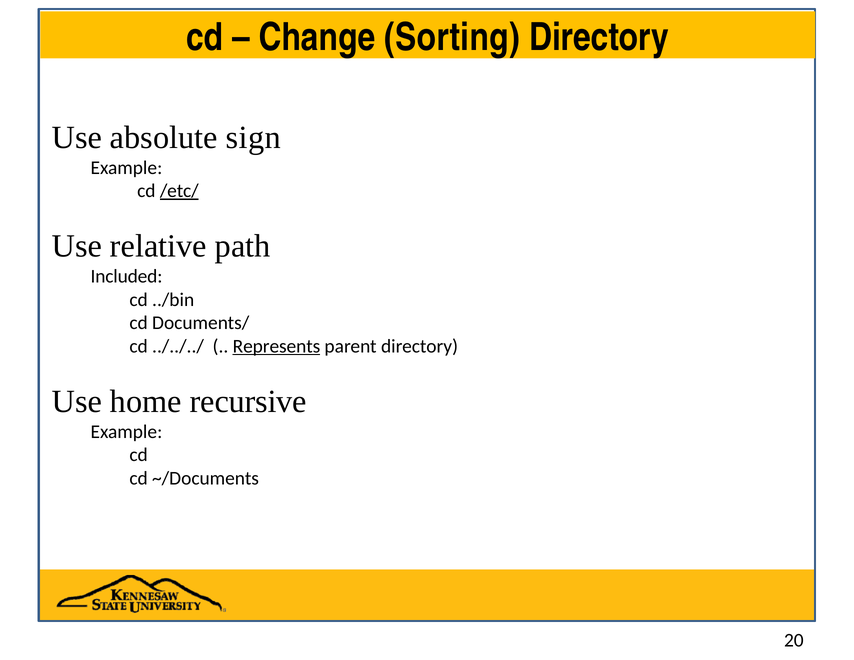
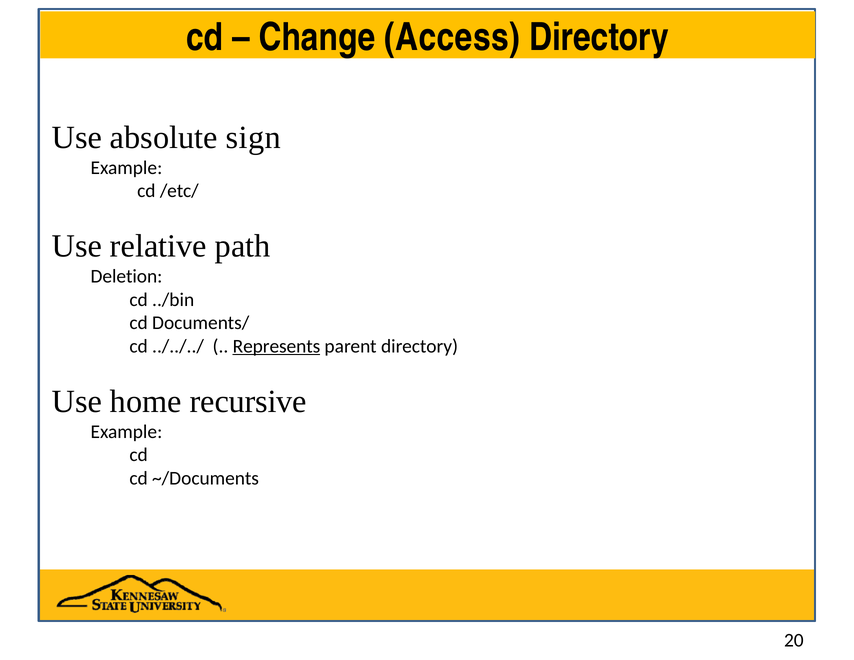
Sorting: Sorting -> Access (452, 37)
/etc/ underline: present -> none (179, 191)
Included: Included -> Deletion (126, 276)
